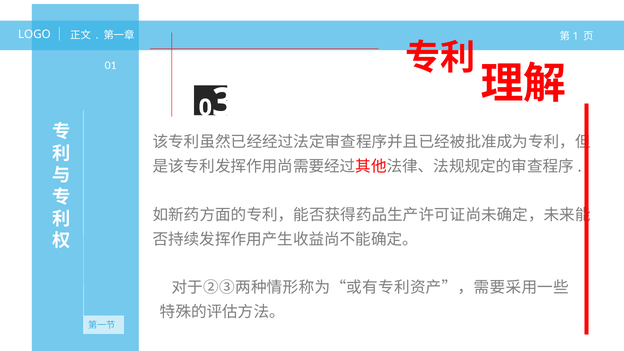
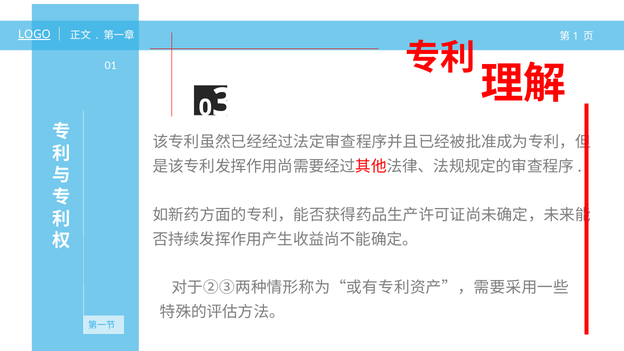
LOGO underline: none -> present (34, 35)
